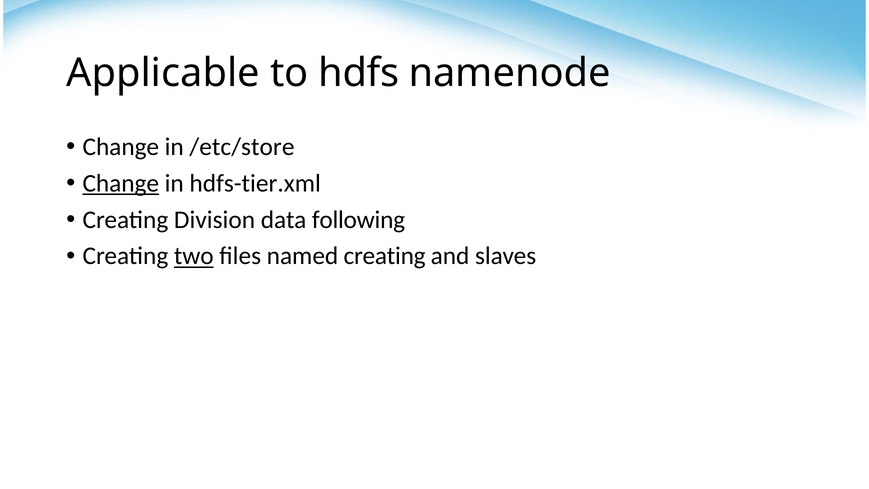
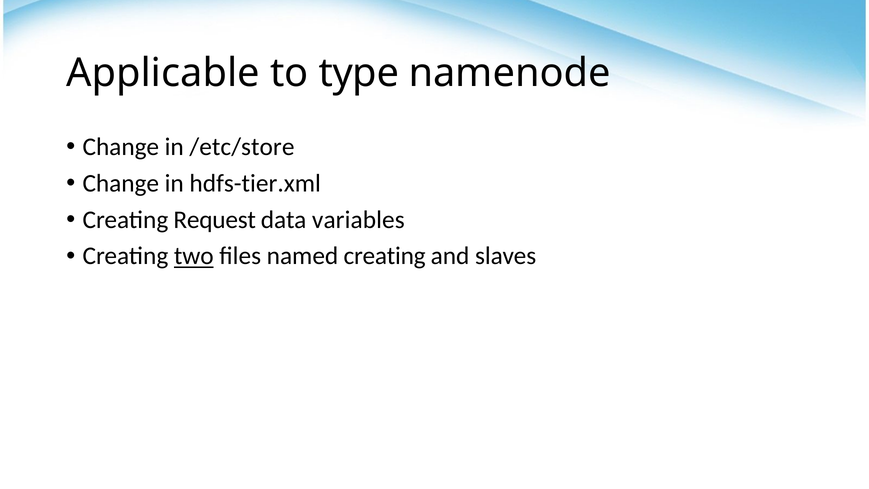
hdfs: hdfs -> type (359, 73)
Change underline: present -> none (121, 183)
Division: Division -> Request (215, 220)
following: following -> variables (358, 220)
